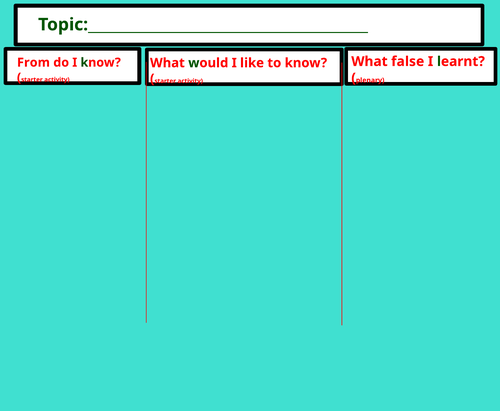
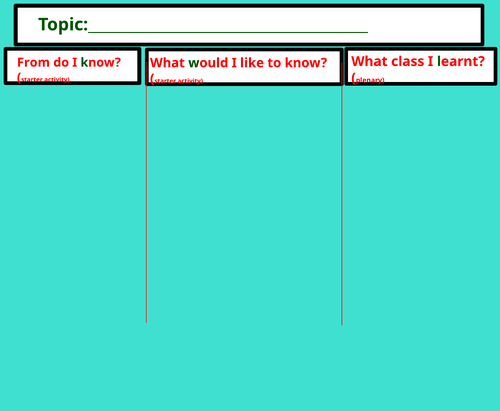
false: false -> class (408, 61)
